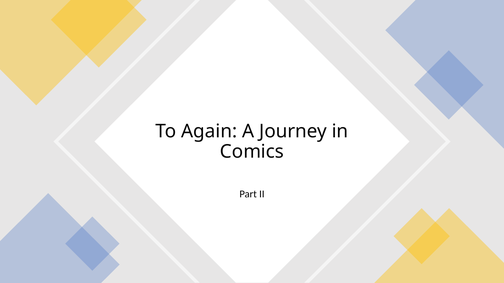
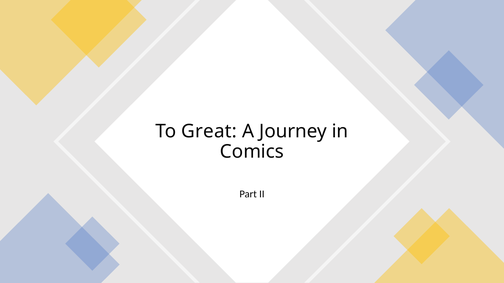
Again: Again -> Great (209, 131)
